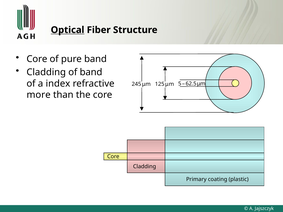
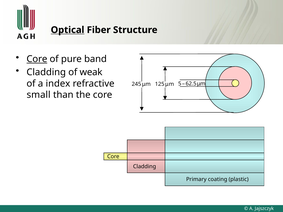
Core underline: none -> present (37, 59)
of band: band -> weak (91, 72)
more: more -> small (39, 95)
